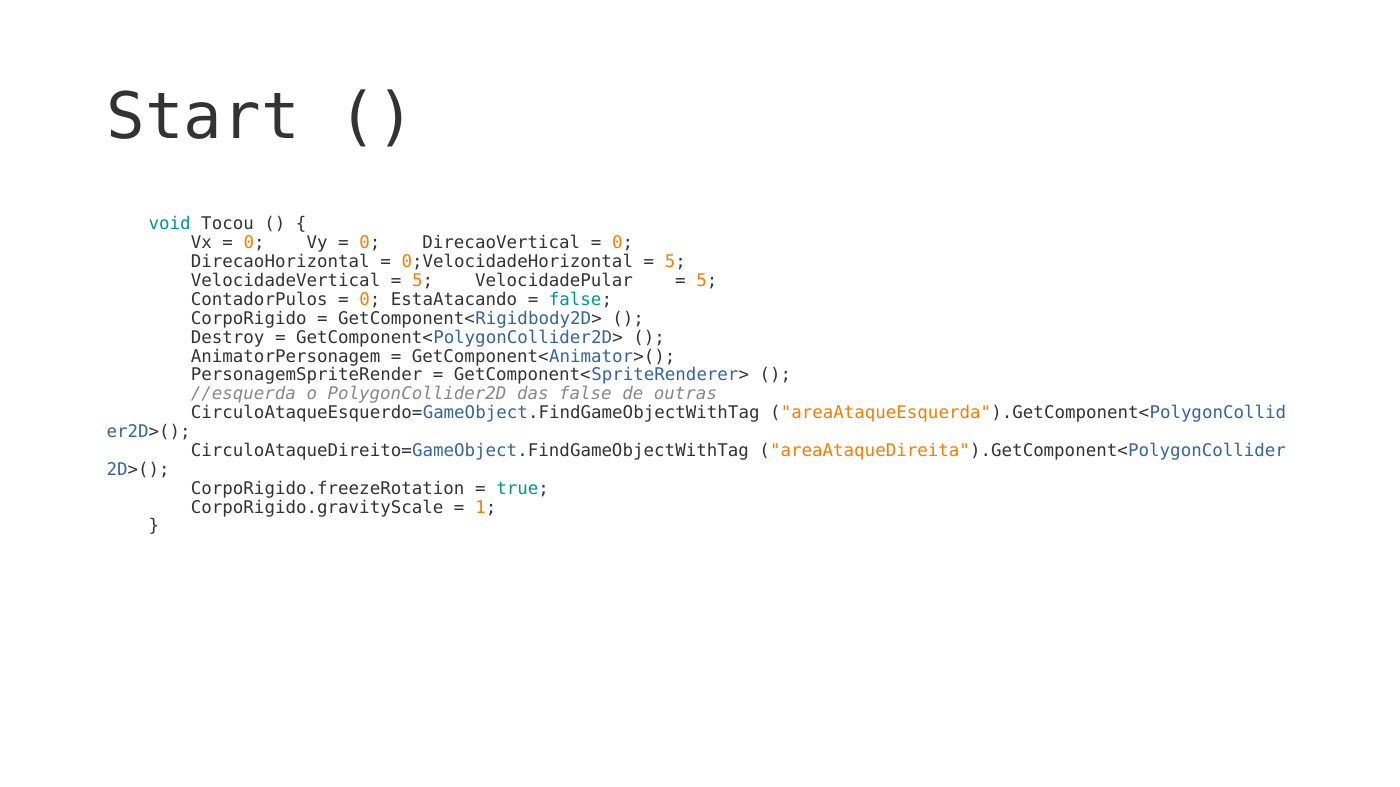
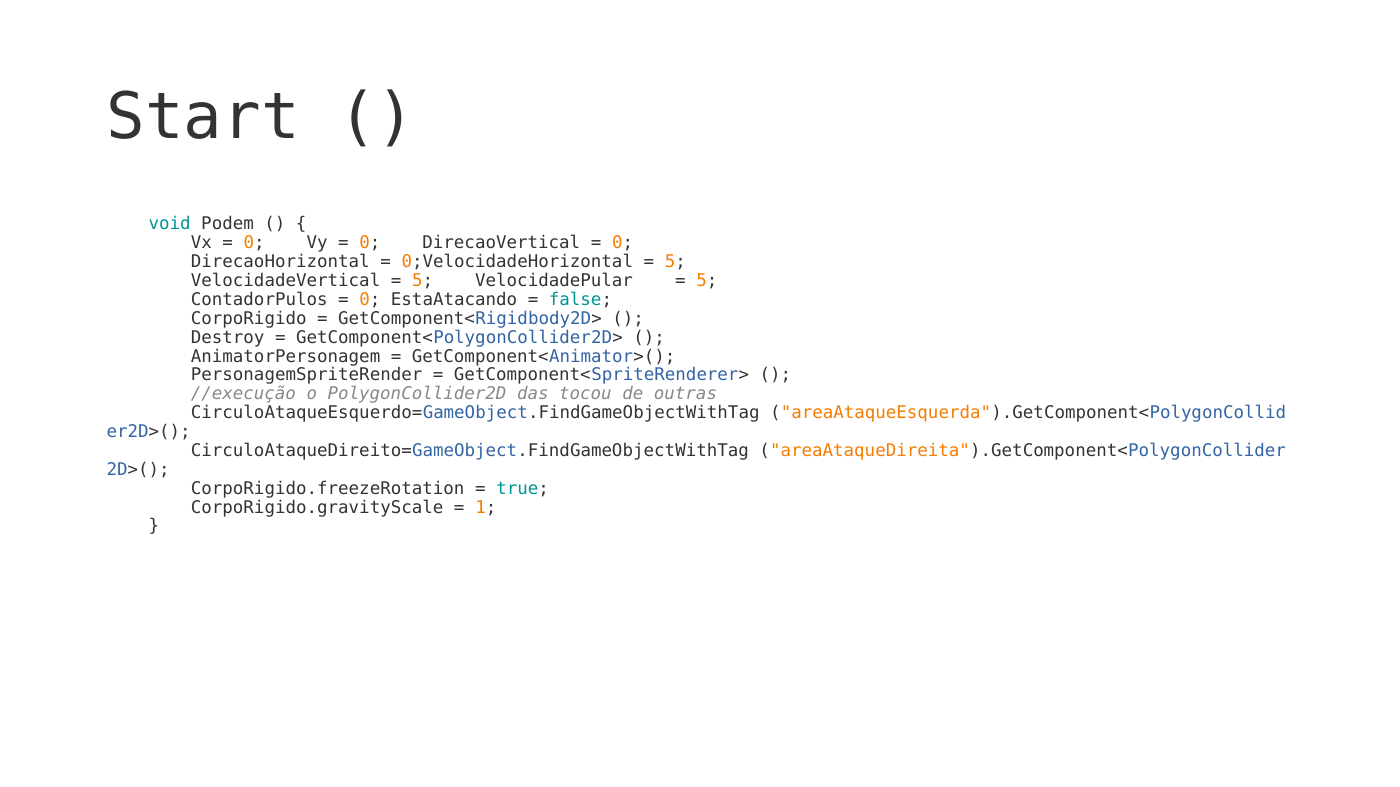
Tocou: Tocou -> Podem (228, 224)
//esquerda: //esquerda -> //execução (243, 394)
das false: false -> tocou (585, 394)
